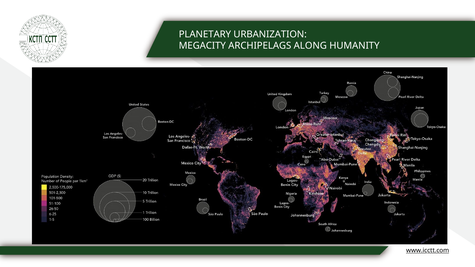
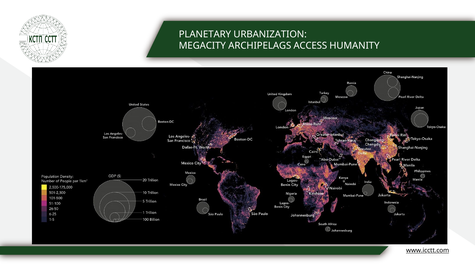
ALONG: ALONG -> ACCESS (310, 46)
